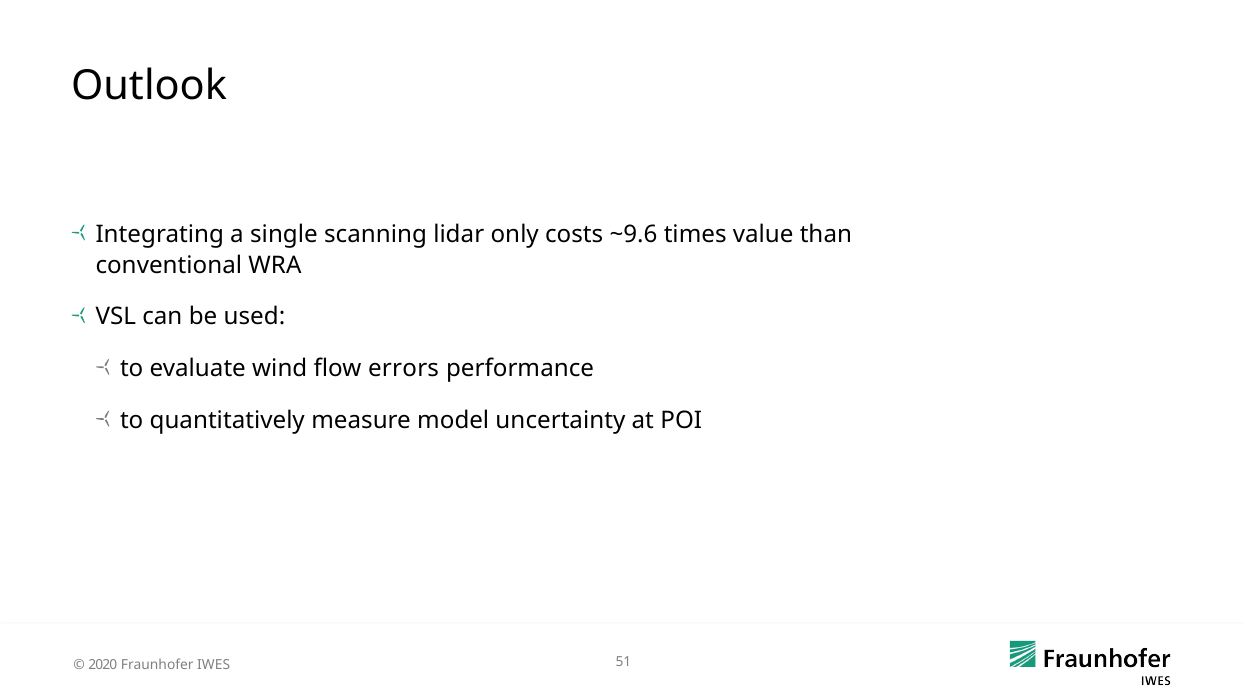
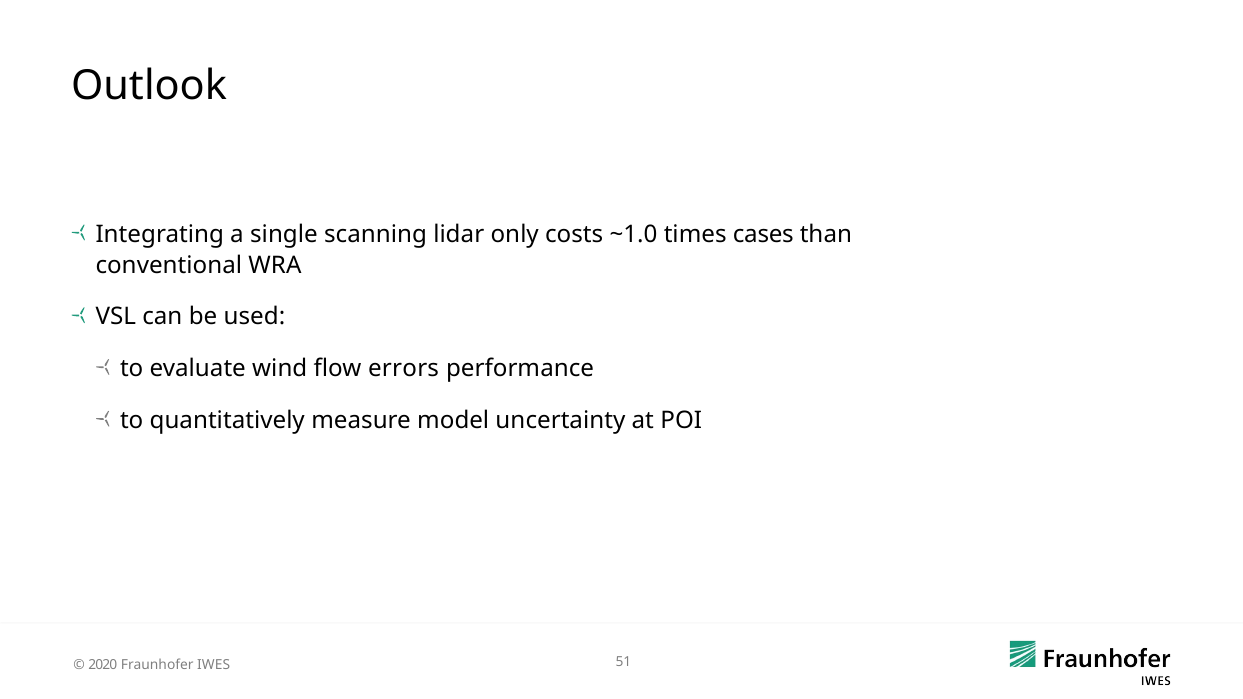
~9.6: ~9.6 -> ~1.0 (634, 234)
value: value -> cases (763, 234)
